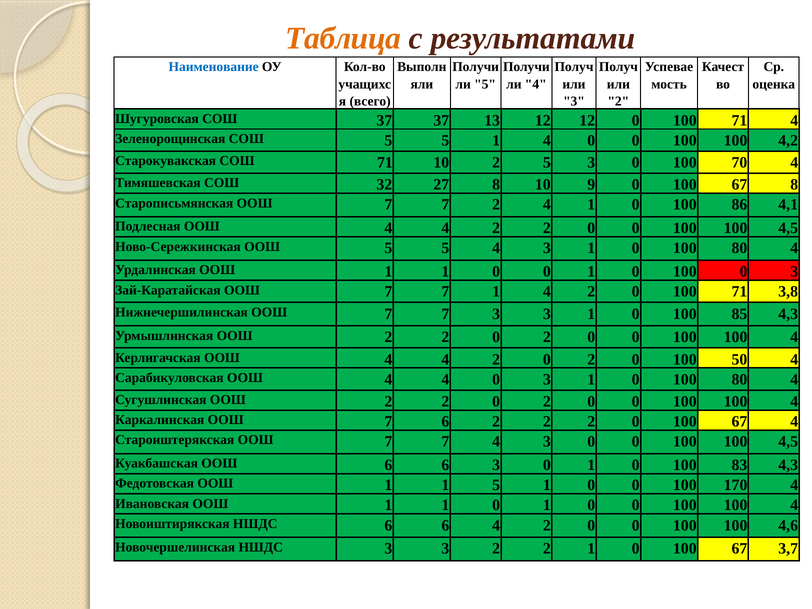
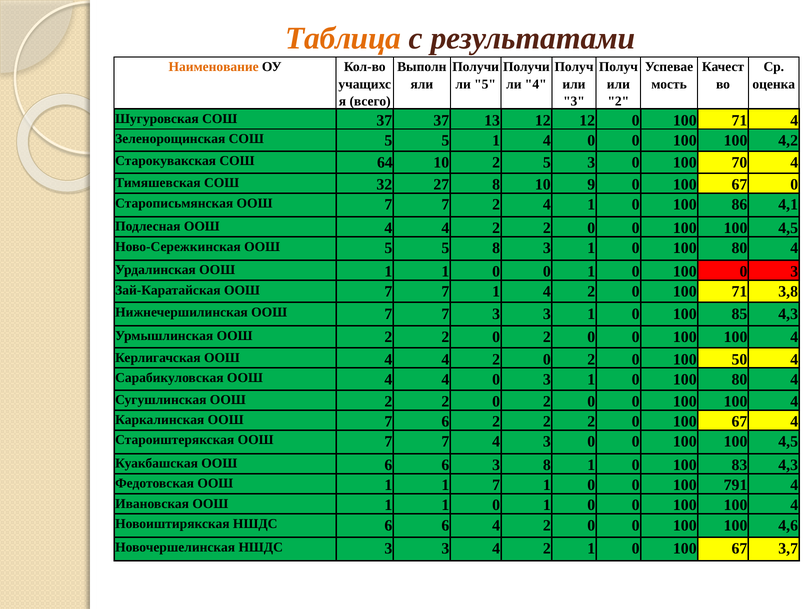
Наименование colour: blue -> orange (214, 67)
СОШ 71: 71 -> 64 (385, 163)
67 8: 8 -> 0 (794, 185)
5 4: 4 -> 8 (496, 248)
6 3 0: 0 -> 8 (547, 465)
1 5: 5 -> 7 (496, 485)
170: 170 -> 791 (736, 485)
3 2: 2 -> 4 (496, 549)
